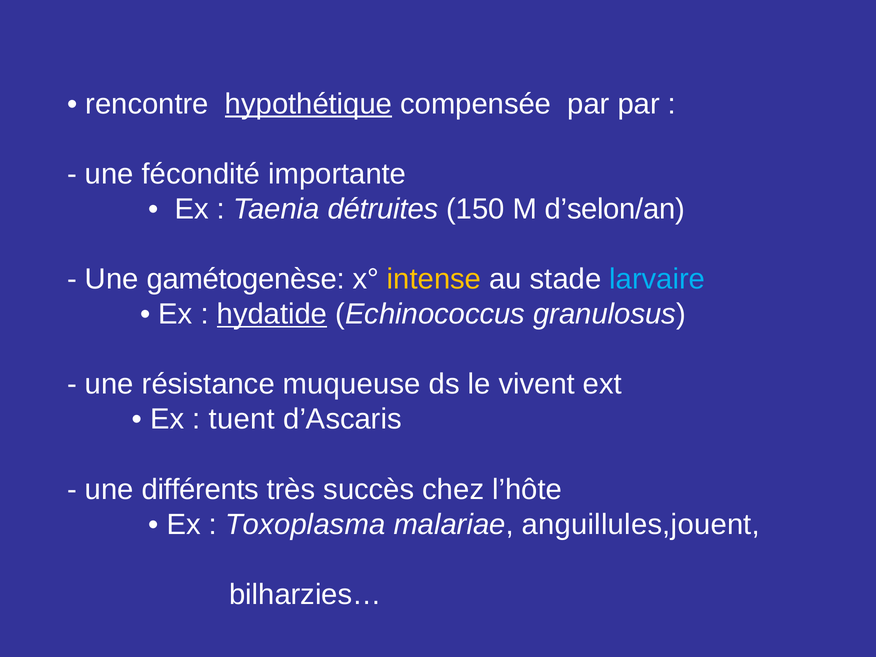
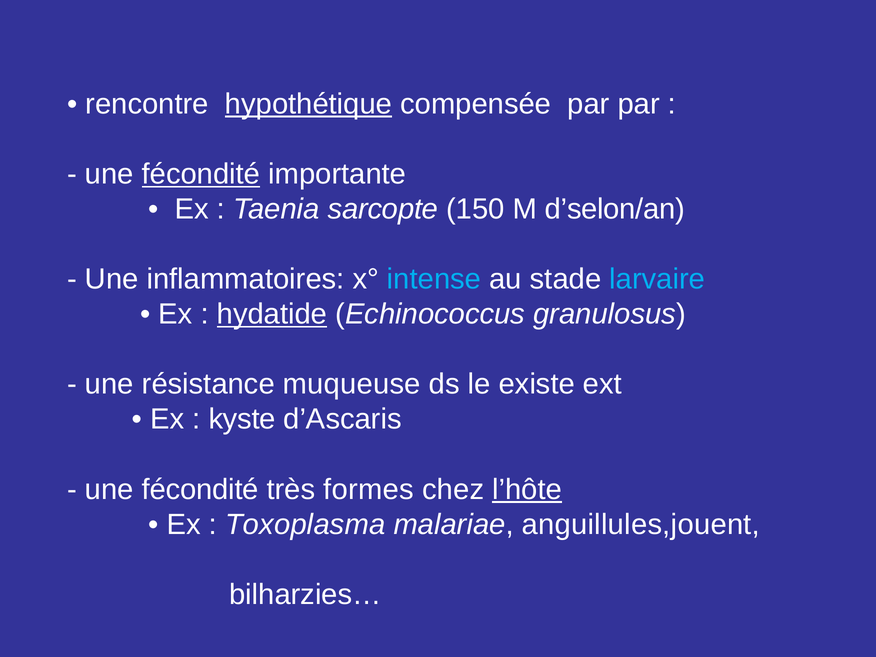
fécondité underline: none -> present (201, 174)
détruites: détruites -> sarcopte (383, 209)
gamétogenèse: gamétogenèse -> inflammatoires (246, 279)
intense colour: yellow -> light blue (434, 279)
vivent: vivent -> existe (537, 384)
tuent: tuent -> kyste (242, 419)
différents: différents -> fécondité (200, 489)
succès: succès -> formes (369, 489)
l’hôte underline: none -> present (527, 489)
